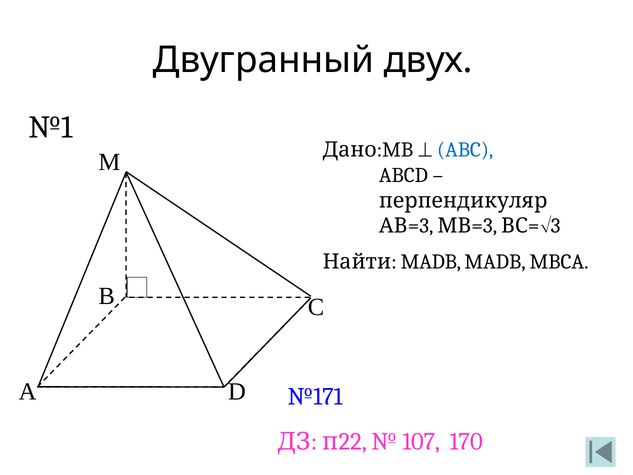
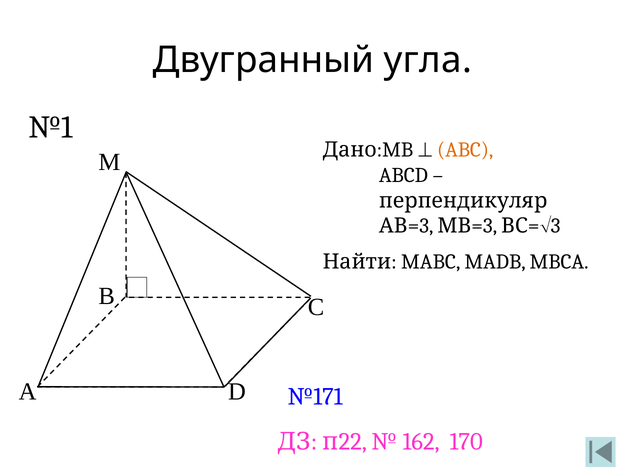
двух: двух -> угла (428, 60)
ABC colour: blue -> orange (465, 150)
Найти MADB: MADB -> MABC (431, 262)
107: 107 -> 162 (421, 441)
